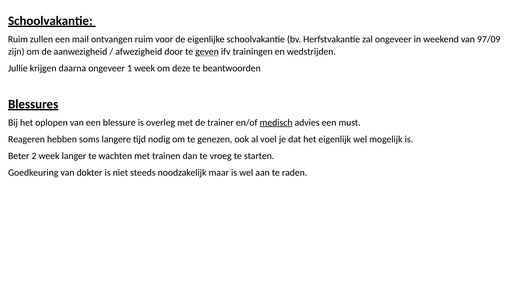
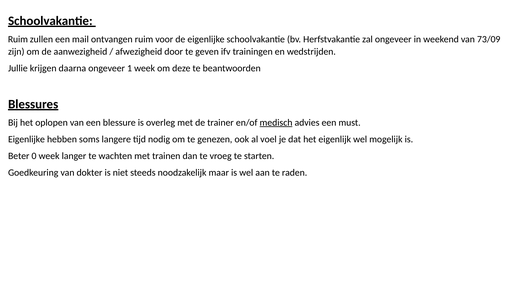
97/09: 97/09 -> 73/09 (489, 39)
geven underline: present -> none (207, 52)
Reageren: Reageren -> Eigenlijke (26, 139)
2: 2 -> 0 (34, 156)
